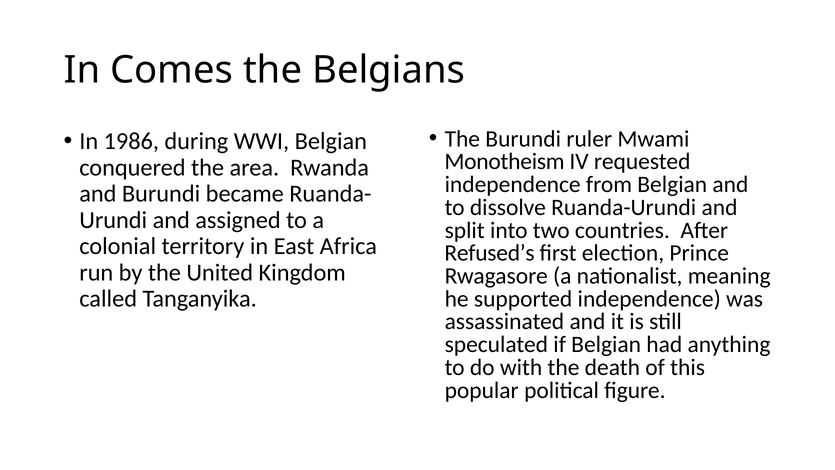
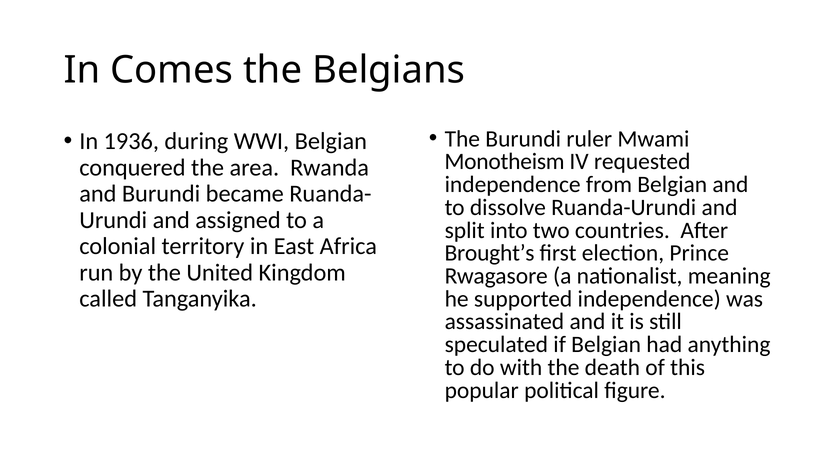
1986: 1986 -> 1936 (131, 141)
Refused’s: Refused’s -> Brought’s (490, 253)
